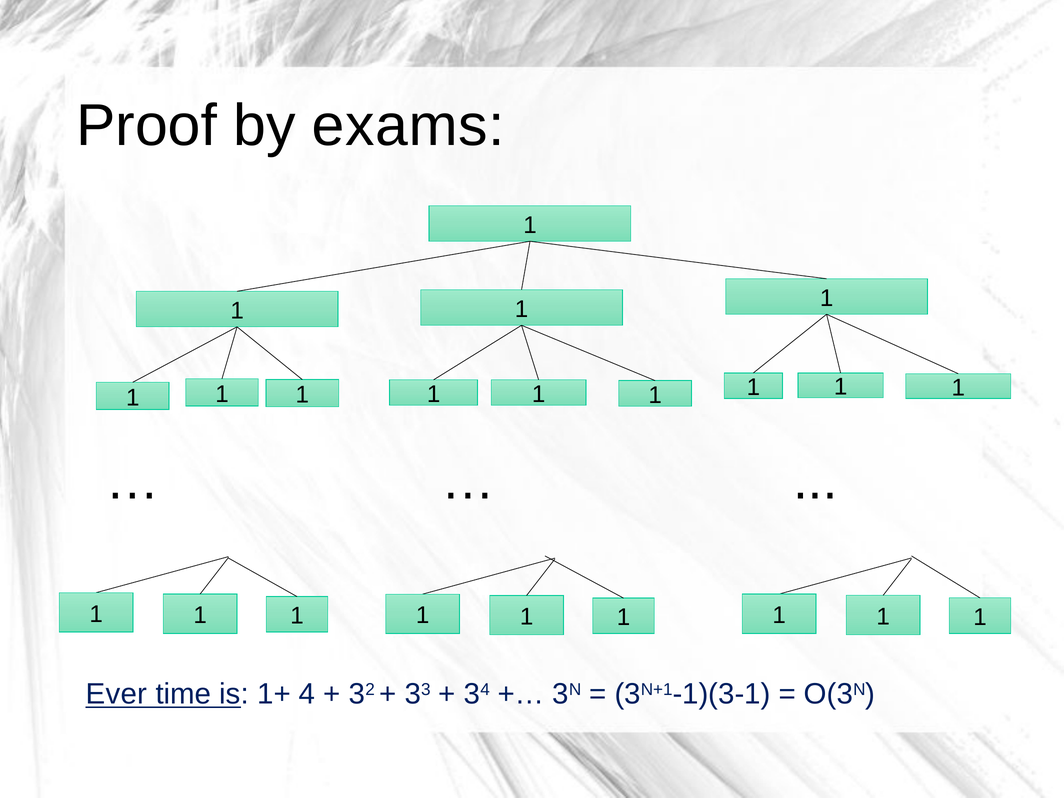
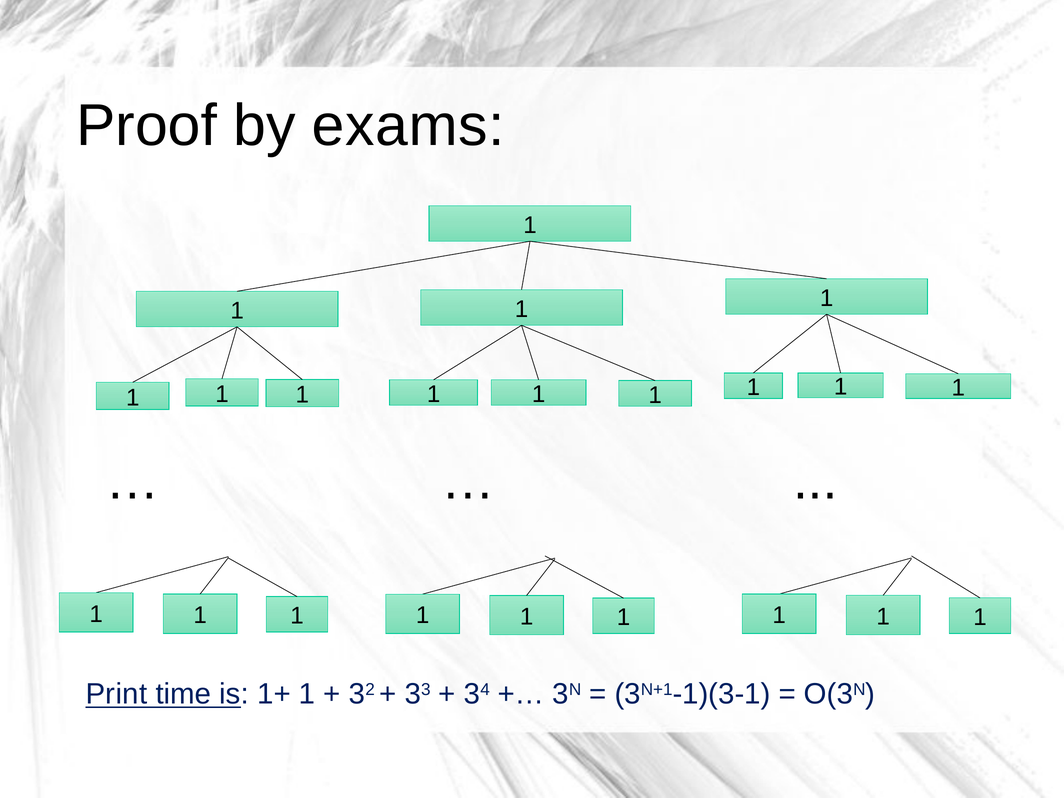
Ever: Ever -> Print (116, 694)
1+ 4: 4 -> 1 (307, 694)
